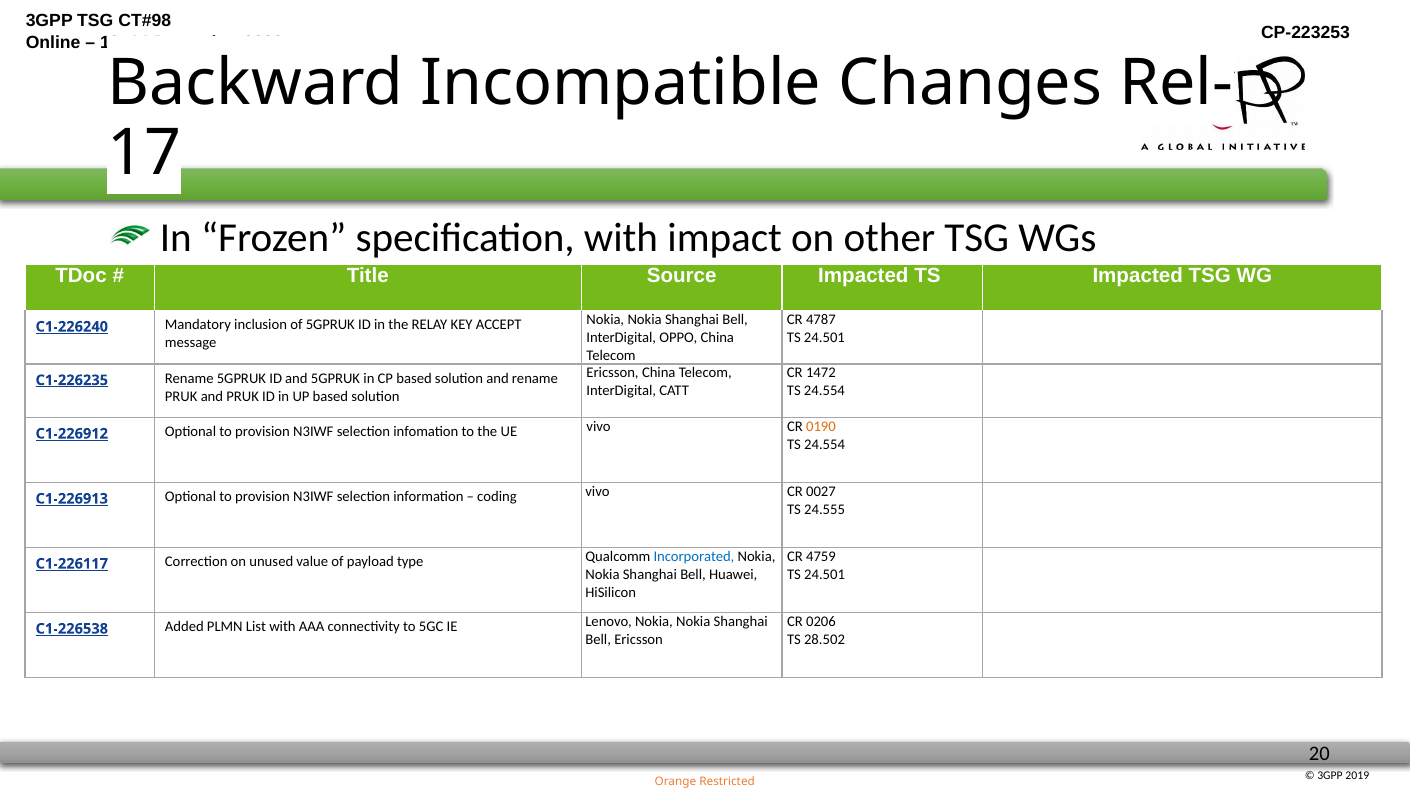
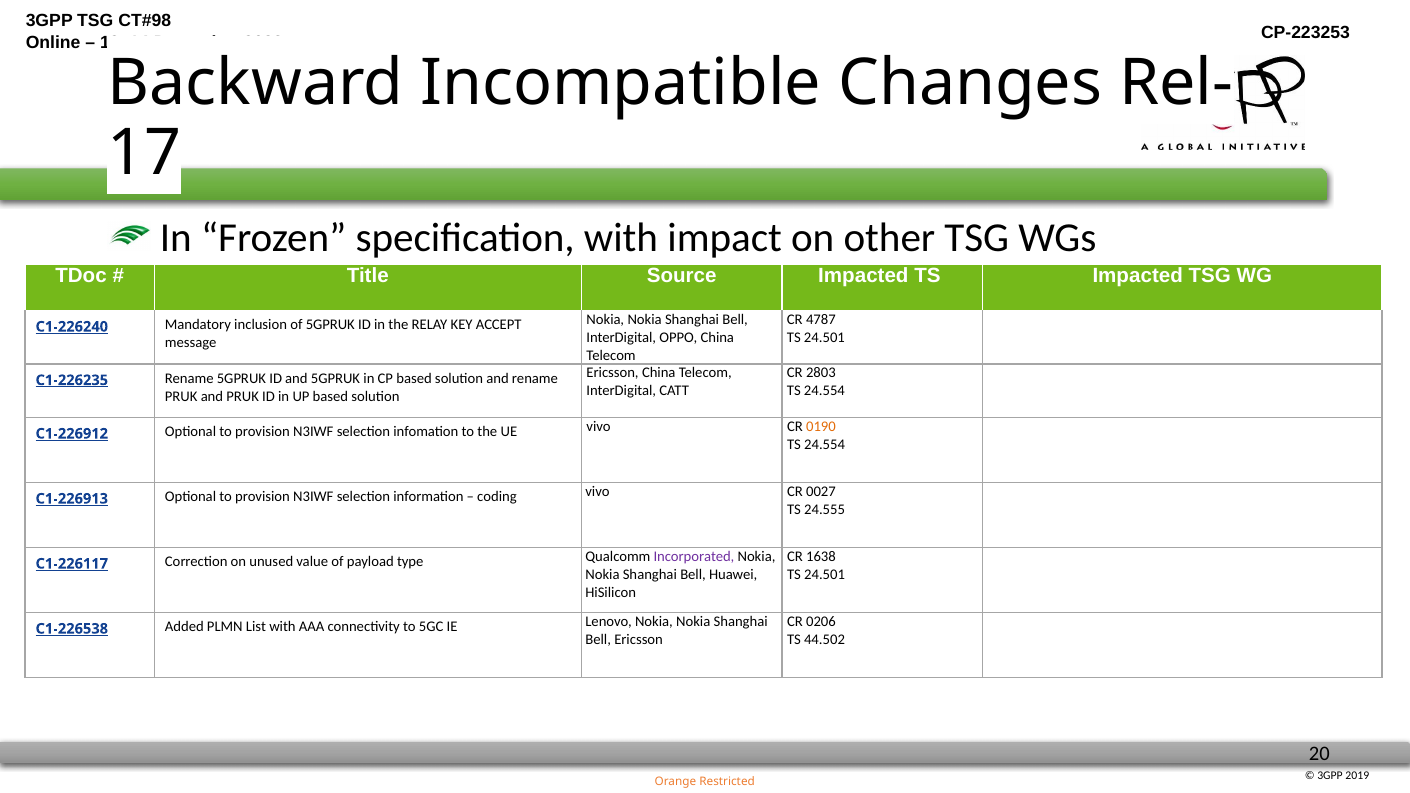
1472: 1472 -> 2803 (821, 373)
4759: 4759 -> 1638 (821, 557)
Incorporated colour: blue -> purple (694, 557)
28.502: 28.502 -> 44.502 (825, 640)
